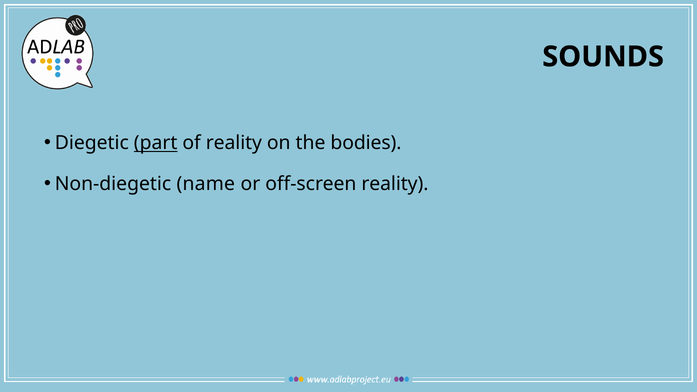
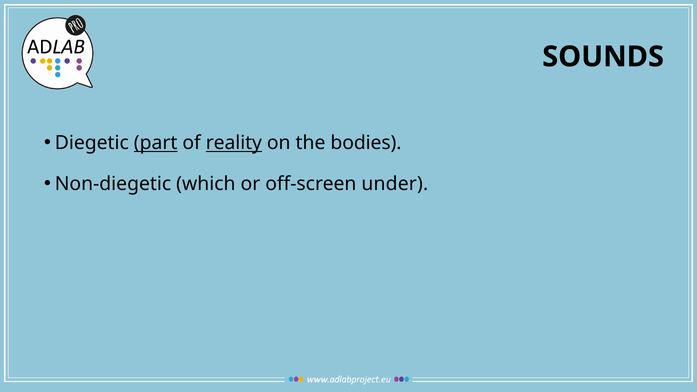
reality underline: none -> present (234, 143)
name: name -> which (206, 184)
off-screen reality: reality -> under (395, 184)
